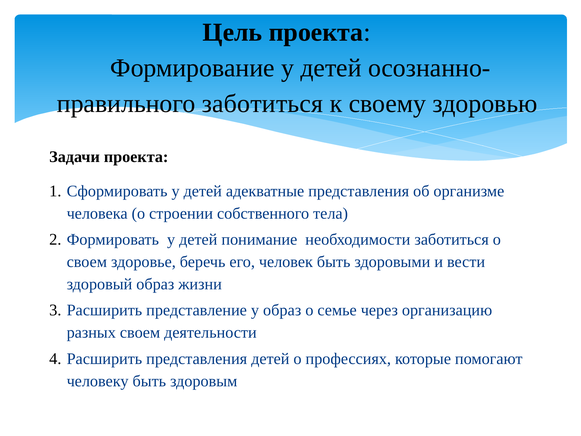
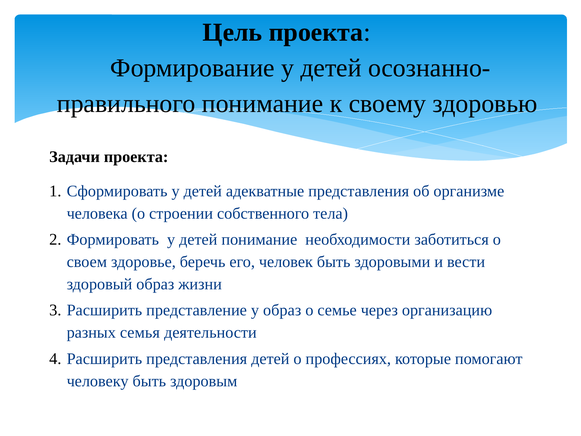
заботиться: заботиться -> понимание (263, 103)
разных своем: своем -> семья (140, 332)
